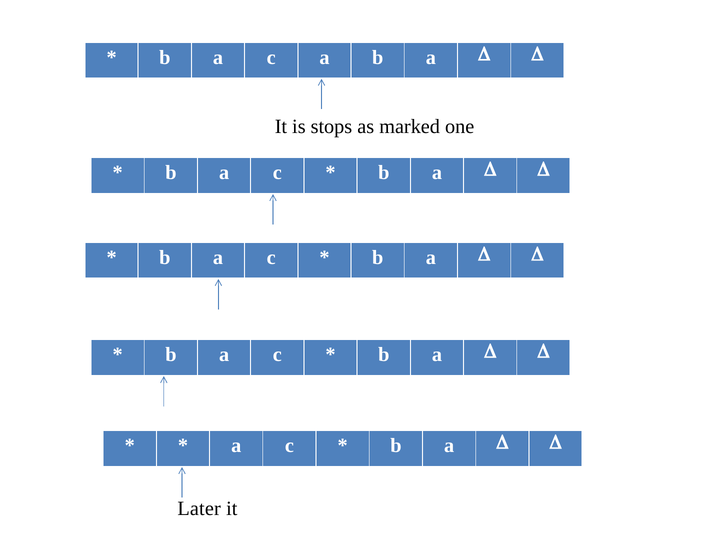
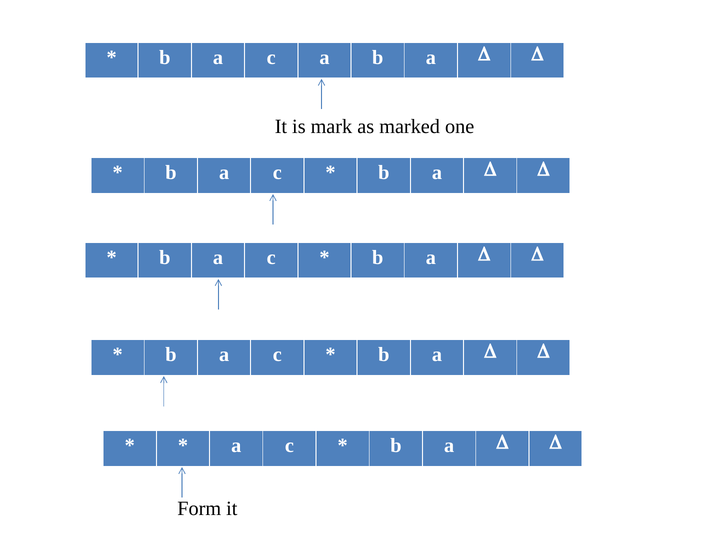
stops: stops -> mark (331, 126)
Later: Later -> Form (199, 509)
